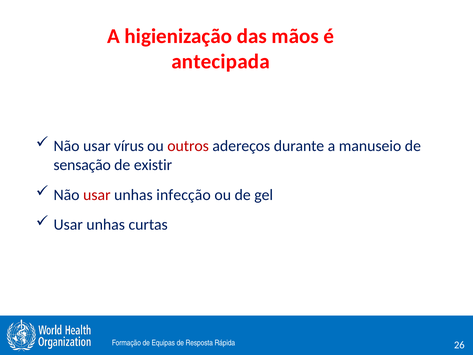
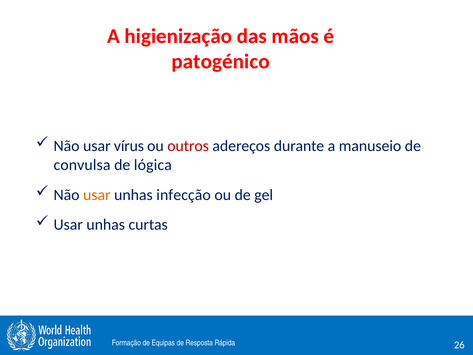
antecipada: antecipada -> patogénico (221, 61)
sensação: sensação -> convulsa (82, 165)
existir: existir -> lógica (153, 165)
usar colour: red -> orange (97, 195)
